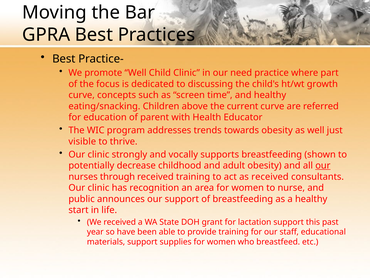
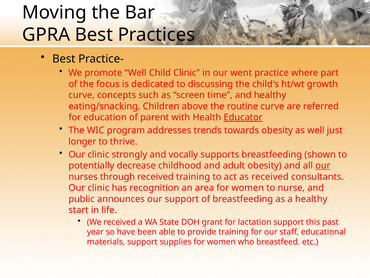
need: need -> went (241, 73)
current: current -> routine (243, 106)
Educator underline: none -> present (243, 117)
visible: visible -> longer (82, 141)
